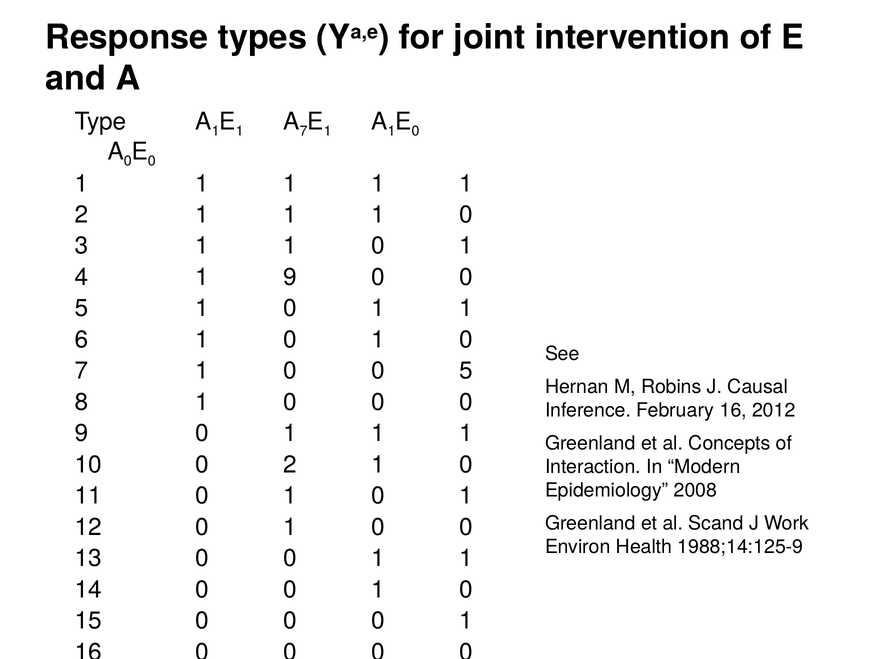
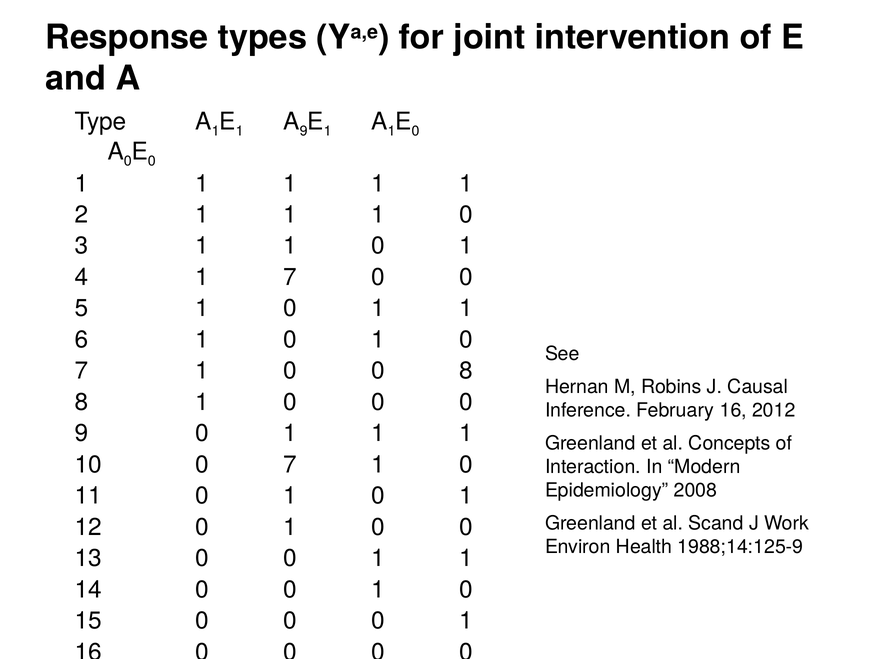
A 7: 7 -> 9 (304, 131)
1 9: 9 -> 7 (290, 277)
1 0 0 5: 5 -> 8 (466, 371)
10 0 2: 2 -> 7 (290, 465)
